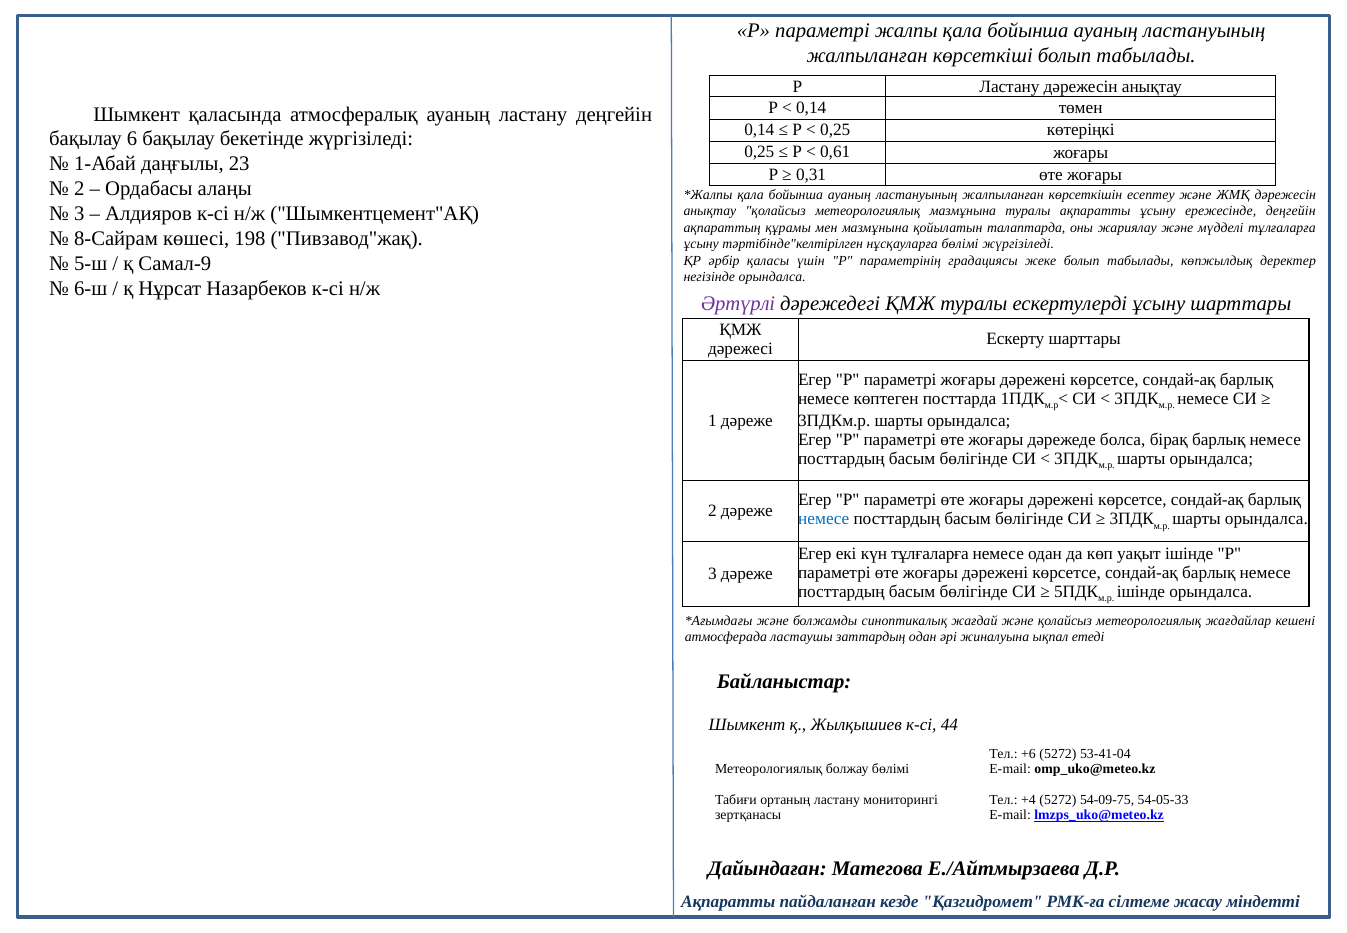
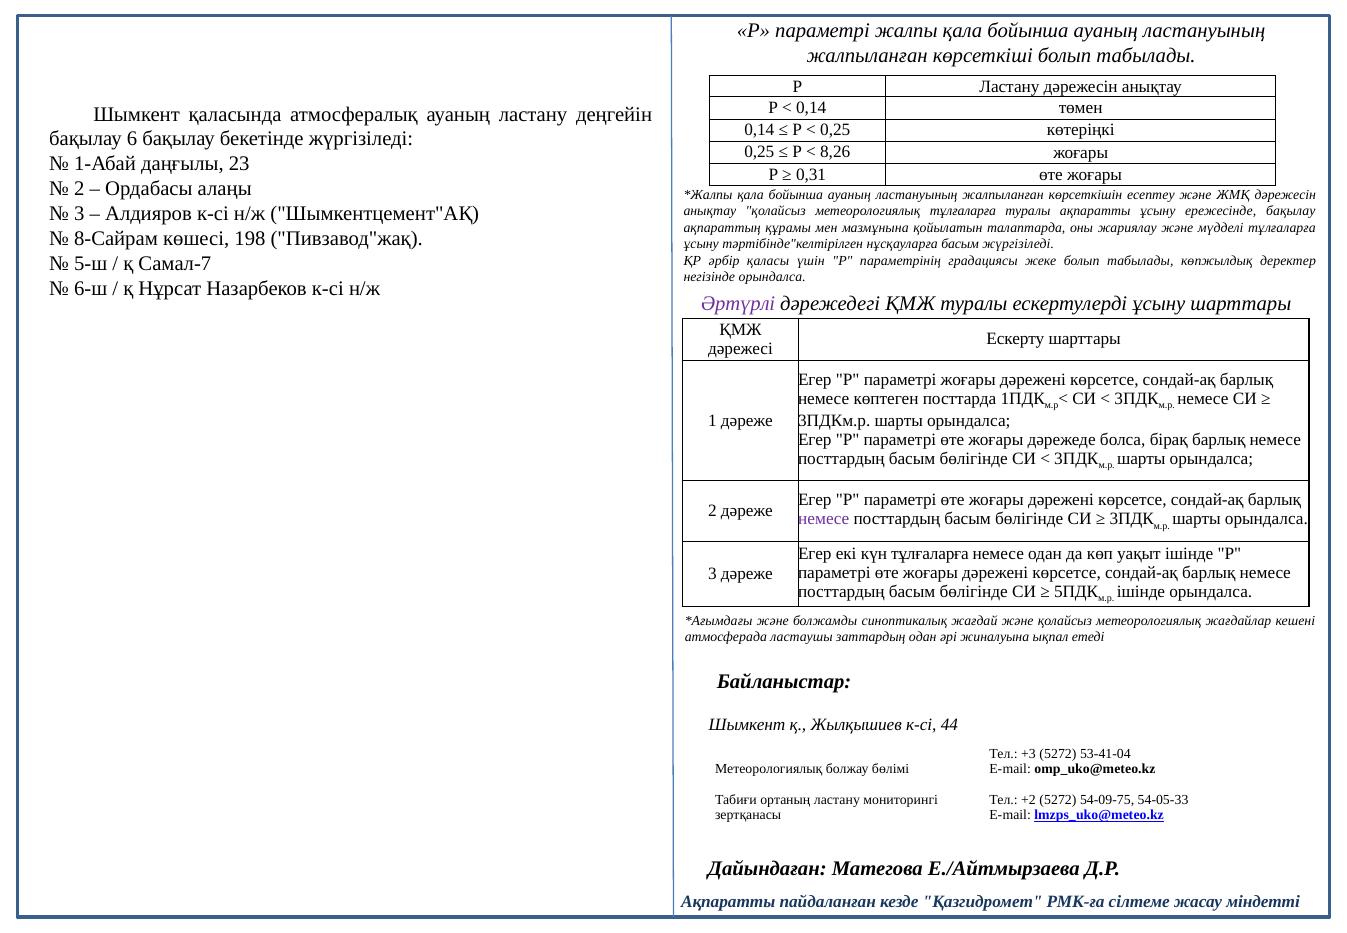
0,61: 0,61 -> 8,26 (835, 152)
метеорологиялық мазмұнына: мазмұнына -> тұлғаларға (963, 211)
ережесінде деңгейін: деңгейін -> бақылау (1291, 211)
нұсқауларға бөлімі: бөлімі -> басым (960, 244)
Самал-9: Самал-9 -> Самал-7 (175, 263)
немесе colour: blue -> purple (824, 519)
+6: +6 -> +3 (1028, 754)
+4: +4 -> +2 (1028, 799)
